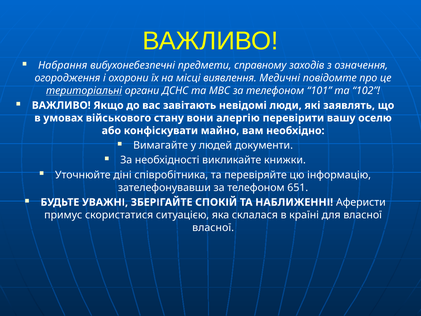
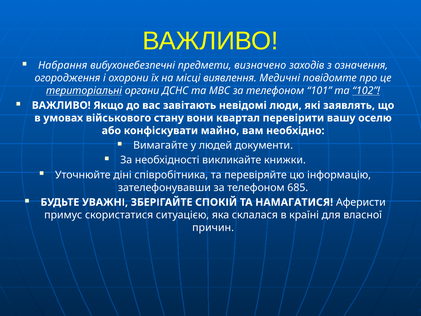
справному: справному -> визначено (260, 65)
102 underline: none -> present (366, 91)
алергію: алергію -> квартал (238, 118)
651: 651 -> 685 (298, 187)
НАБЛИЖЕННІ: НАБЛИЖЕННІ -> НАМАГАТИСЯ (294, 202)
власної: власної -> причин (213, 227)
